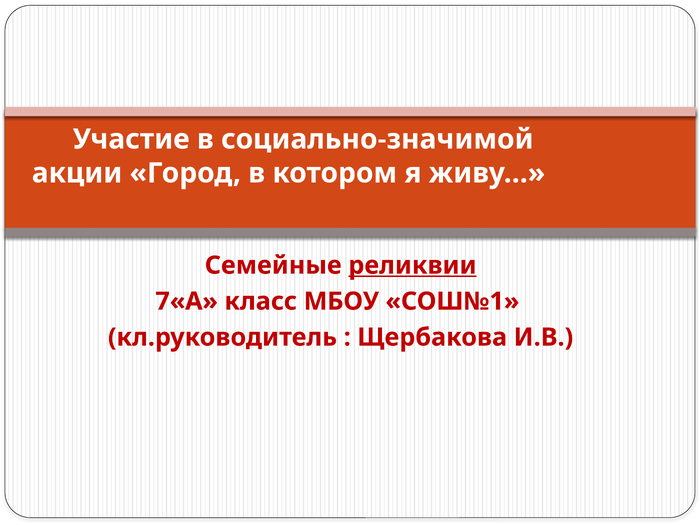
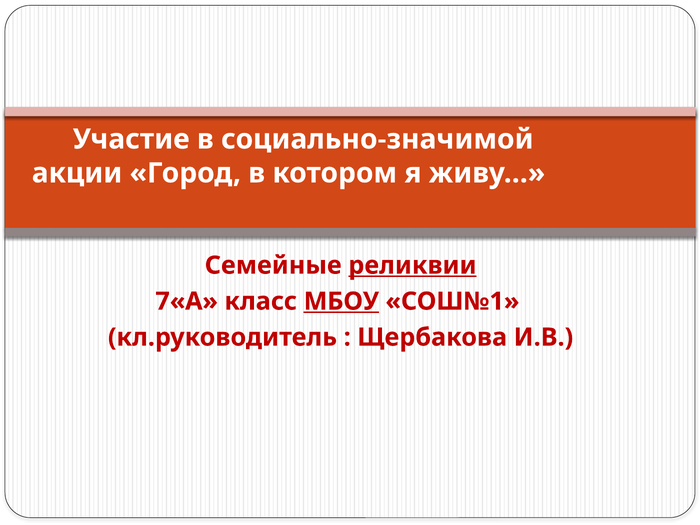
МБОУ underline: none -> present (341, 301)
